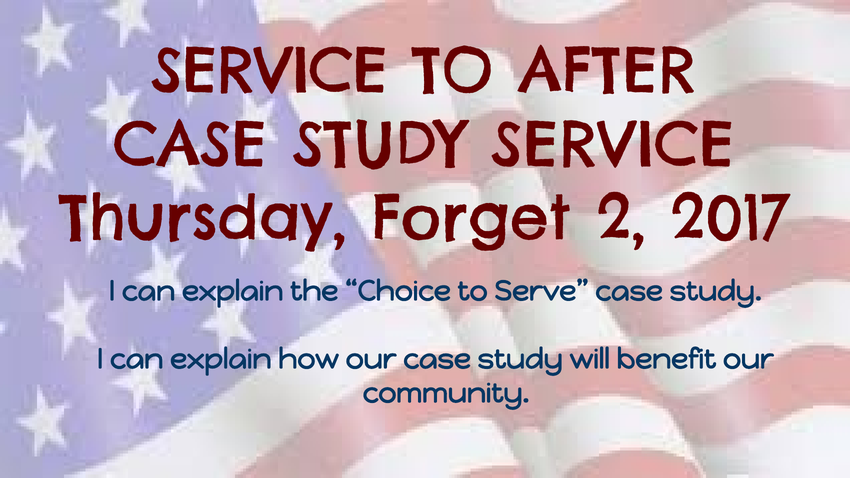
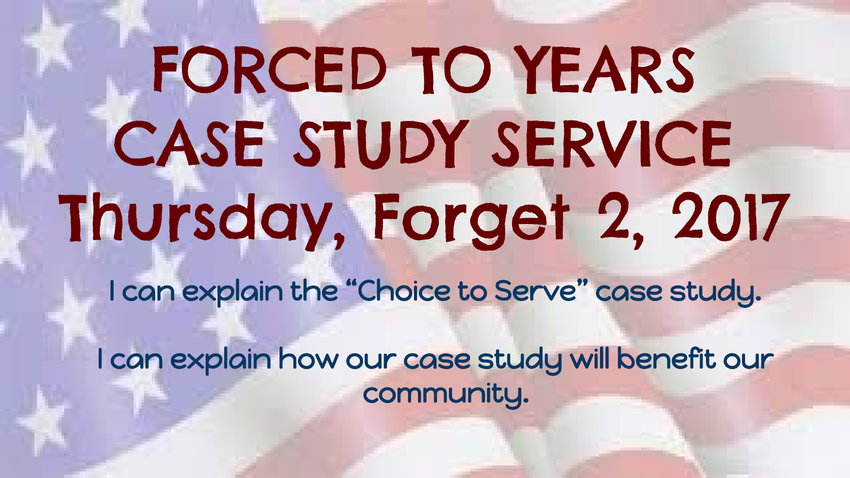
SERVICE: SERVICE -> FORCED (270, 72)
AFTER: AFTER -> YEARS (608, 72)
